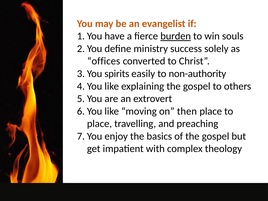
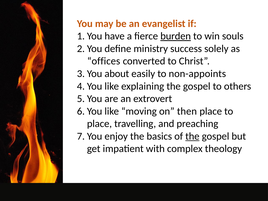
spirits: spirits -> about (117, 74)
non-authority: non-authority -> non-appoints (197, 74)
the underline: none -> present (192, 136)
